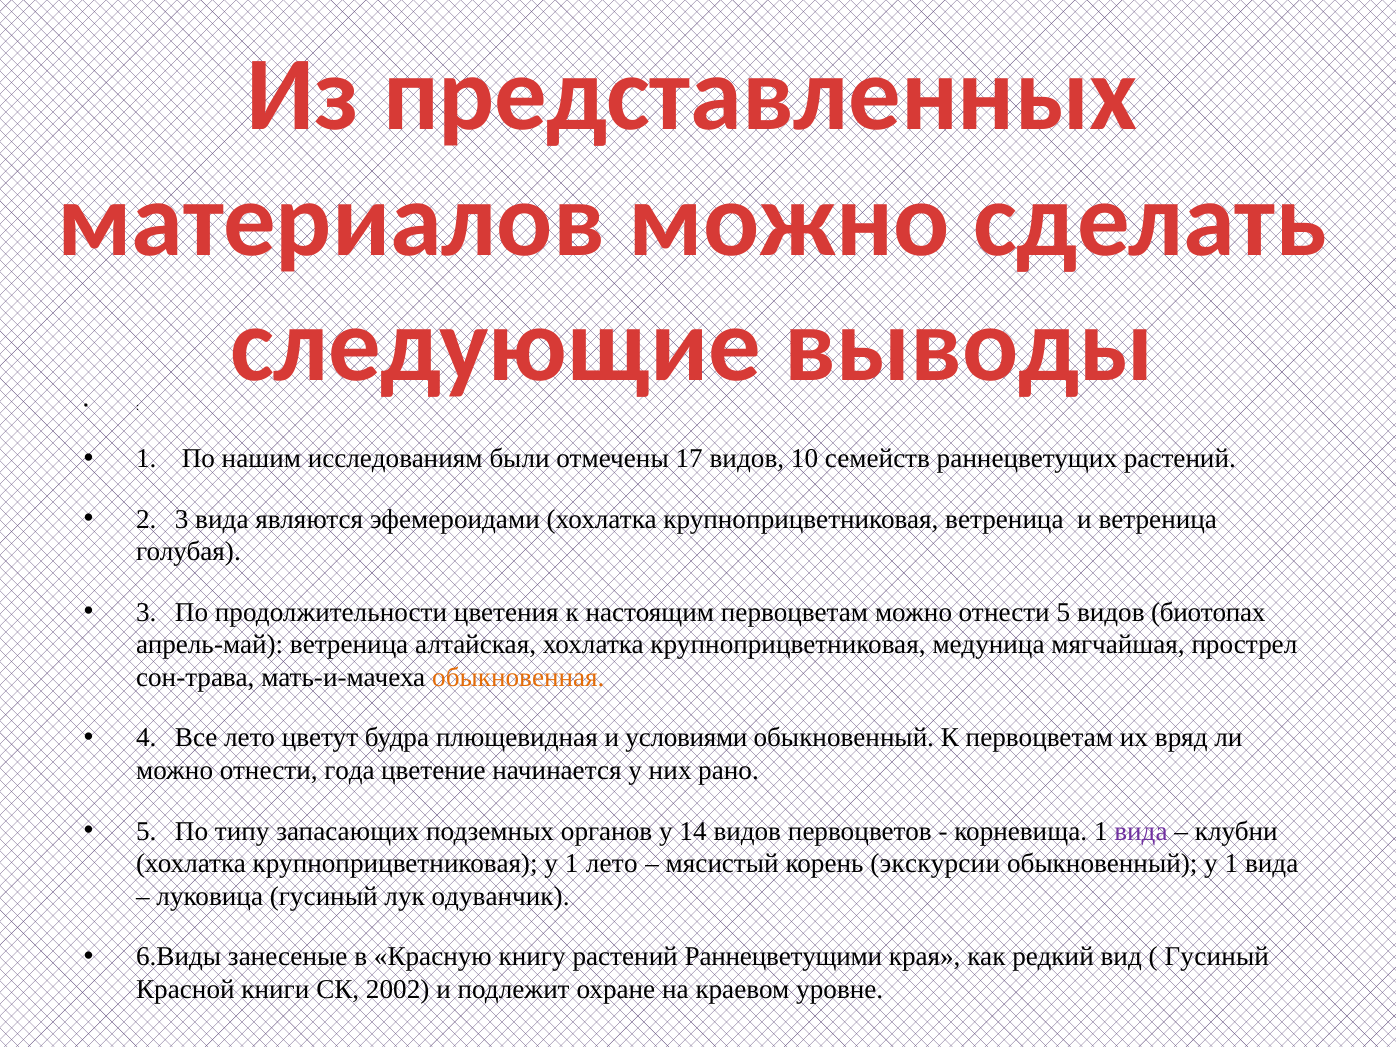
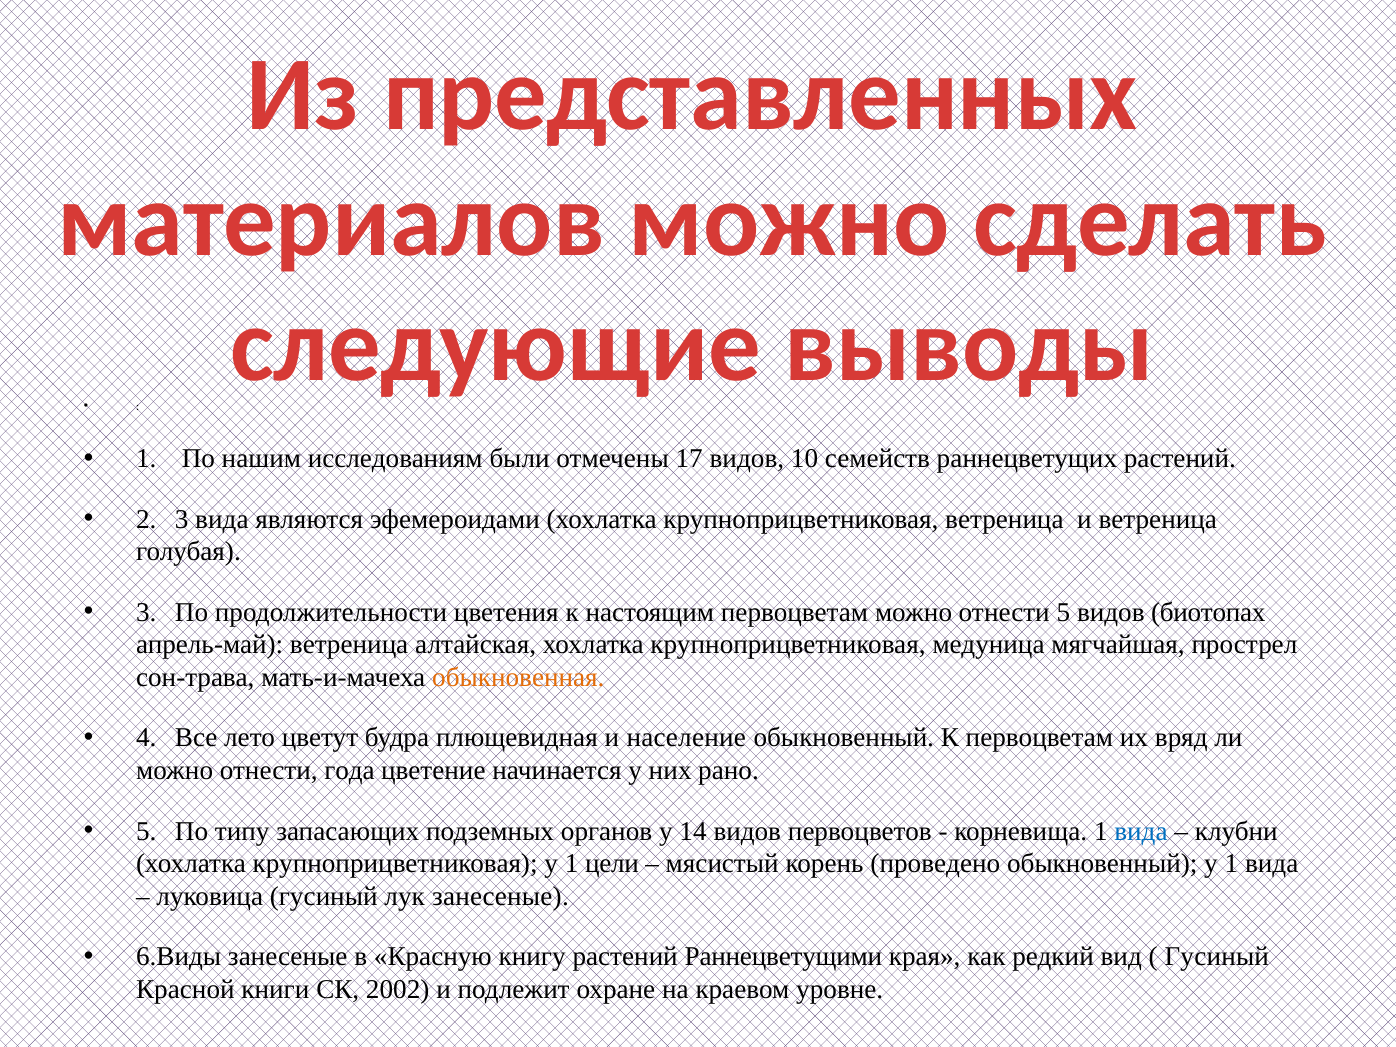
условиями: условиями -> население (686, 738)
вида colour: purple -> blue (1141, 831)
1 лето: лето -> цели (612, 864)
экскурсии: экскурсии -> проведено (935, 864)
лук одуванчик: одуванчик -> занесеные (500, 896)
